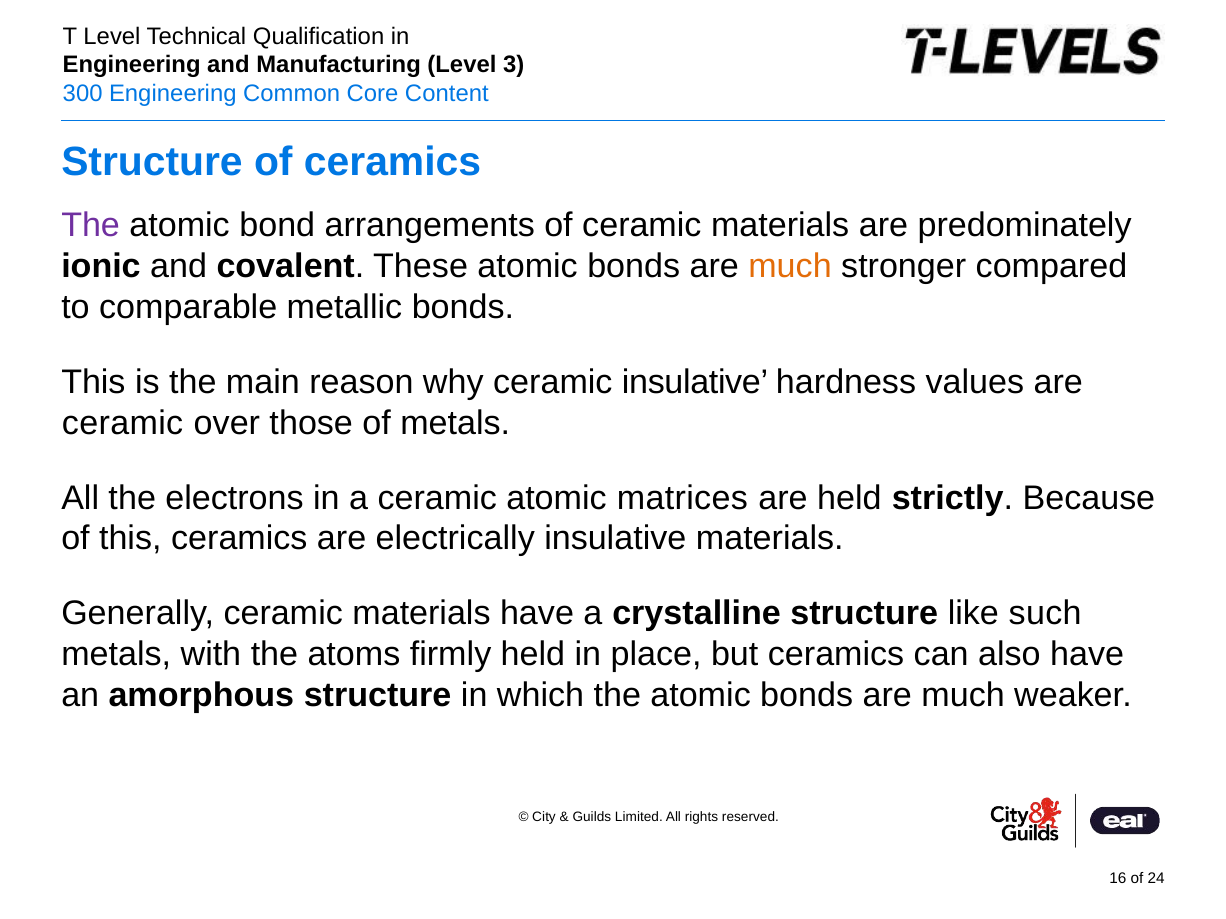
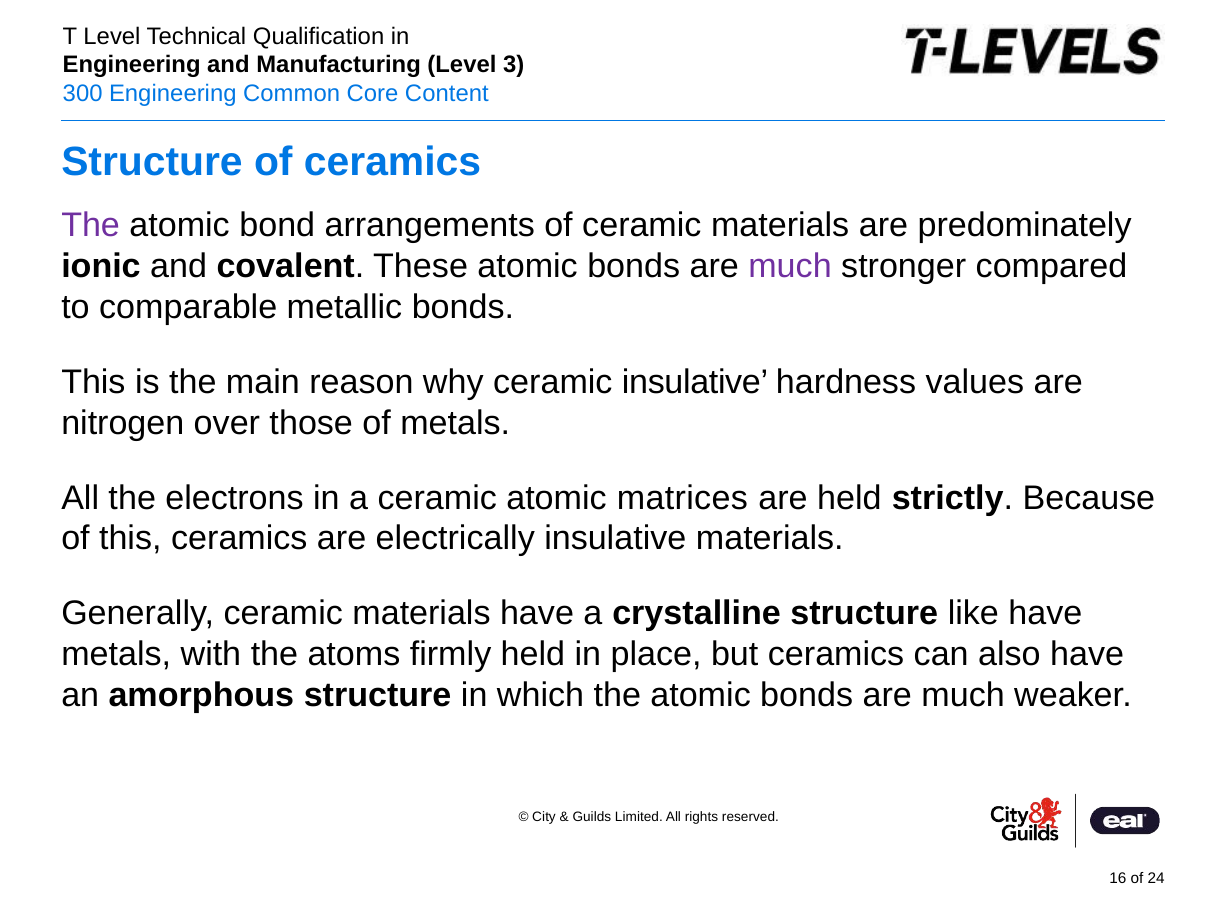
much colour: orange -> purple (790, 266)
ceramic: ceramic -> nitrogen (123, 423)
like such: such -> have (1045, 614)
